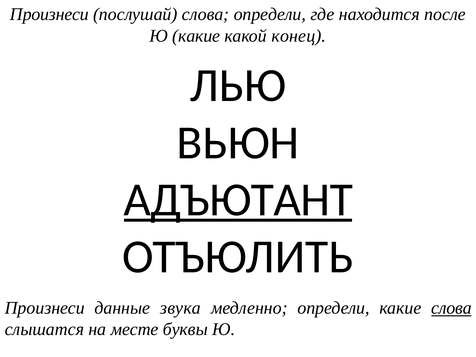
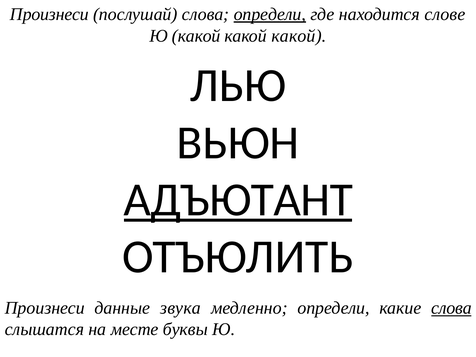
определи underline: none -> present (270, 14)
после: после -> слове (445, 14)
Ю какие: какие -> какой (196, 36)
конец: конец -> какой (299, 36)
